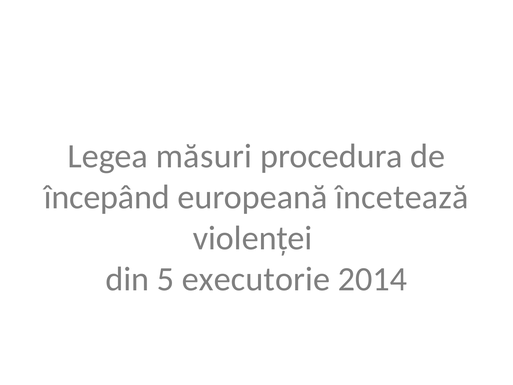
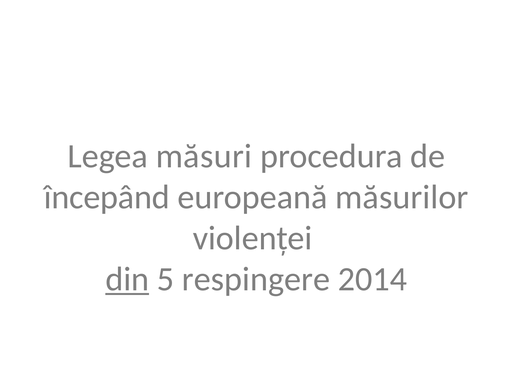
încetează: încetează -> măsurilor (402, 197)
din underline: none -> present (127, 279)
executorie: executorie -> respingere (256, 279)
